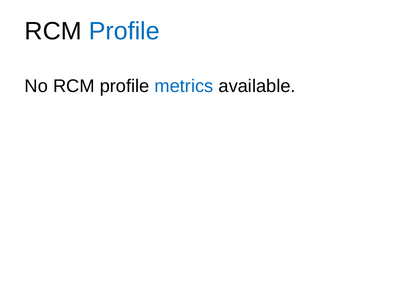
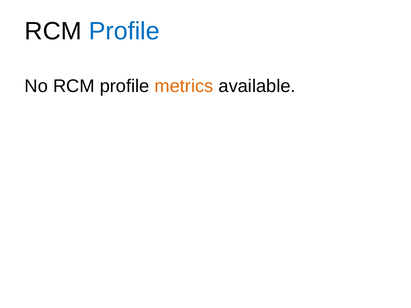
metrics colour: blue -> orange (184, 86)
